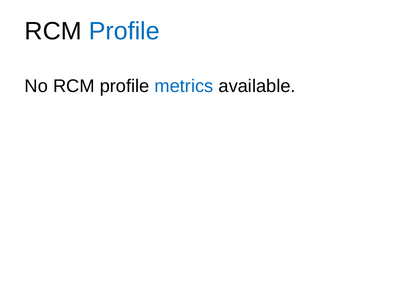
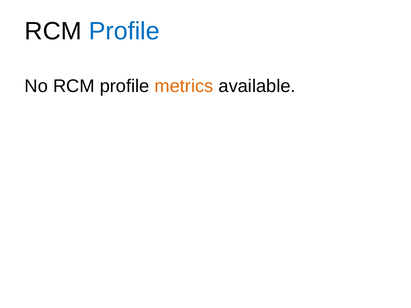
metrics colour: blue -> orange (184, 86)
